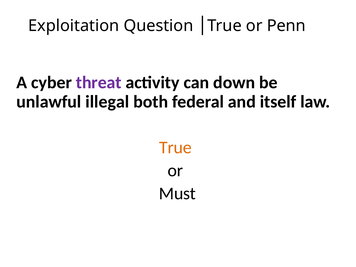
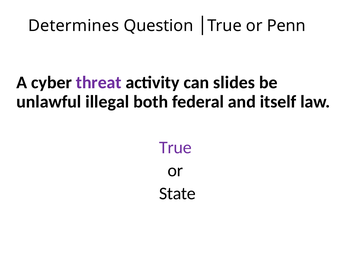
Exploitation: Exploitation -> Determines (74, 26)
down: down -> slides (234, 82)
True colour: orange -> purple (175, 148)
Must: Must -> State (177, 193)
